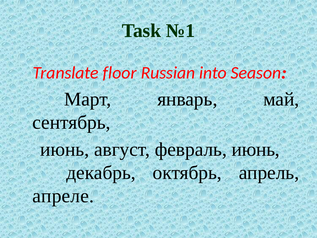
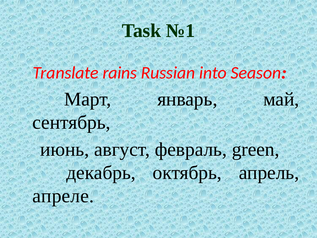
floor: floor -> rains (120, 73)
февраль июнь: июнь -> green (256, 149)
